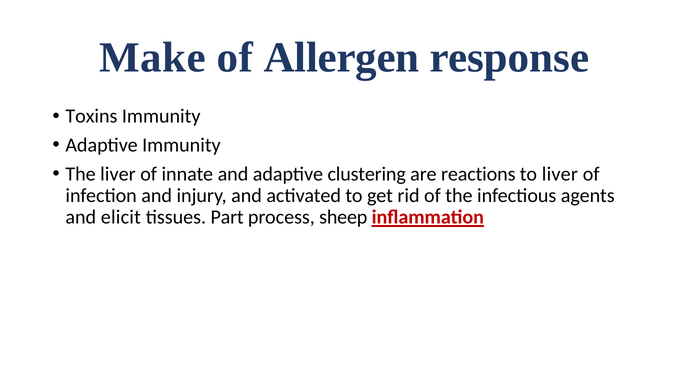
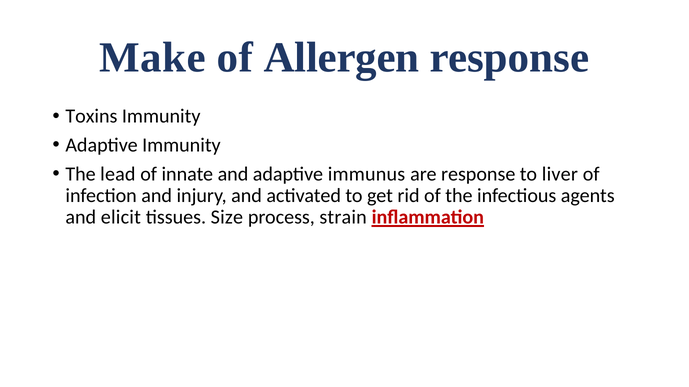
The liver: liver -> lead (118, 174)
clustering: clustering -> immunus (367, 174)
are reactions: reactions -> response (478, 174)
Part: Part -> Size (227, 217)
sheep: sheep -> strain (343, 217)
